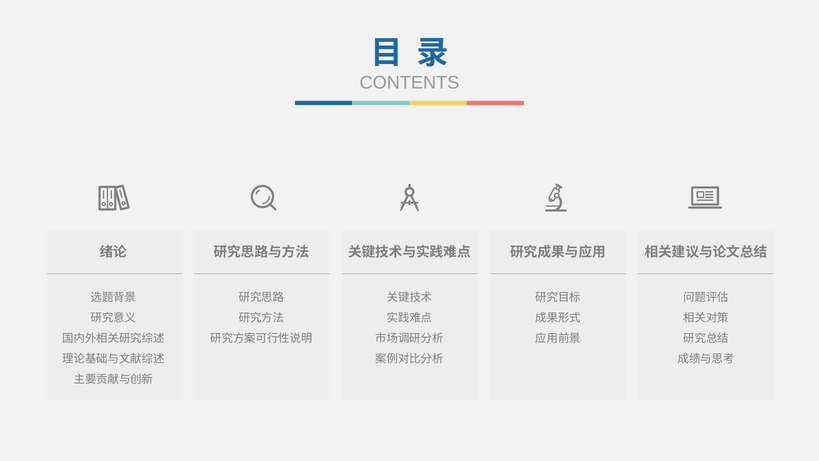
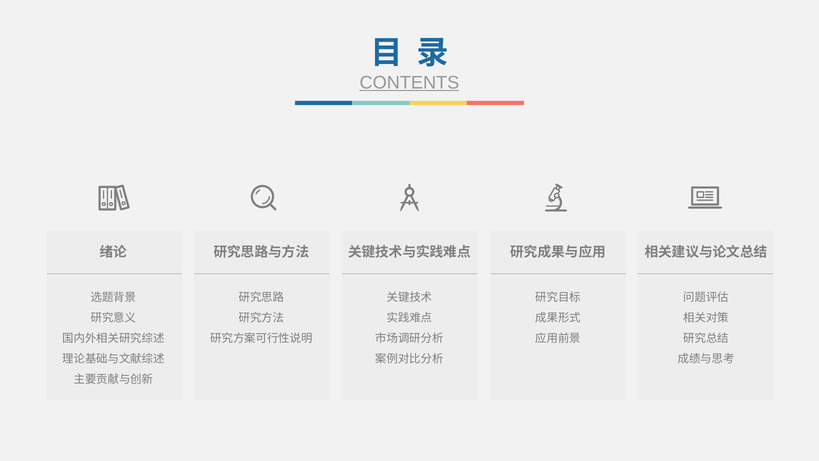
CONTENTS underline: none -> present (409, 83)
